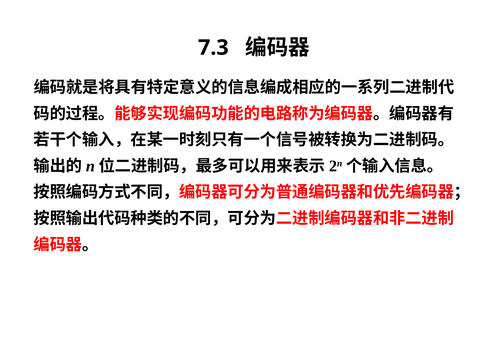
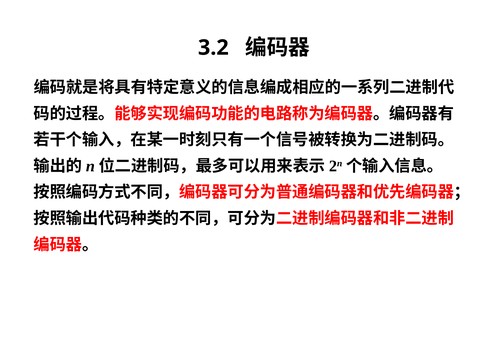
7.3: 7.3 -> 3.2 (213, 48)
